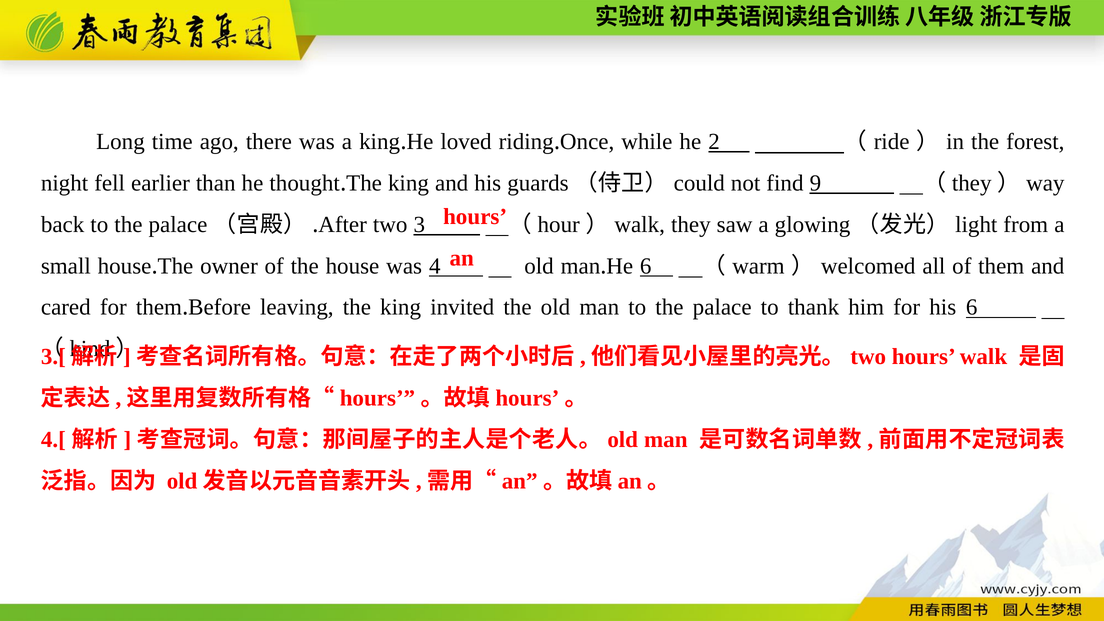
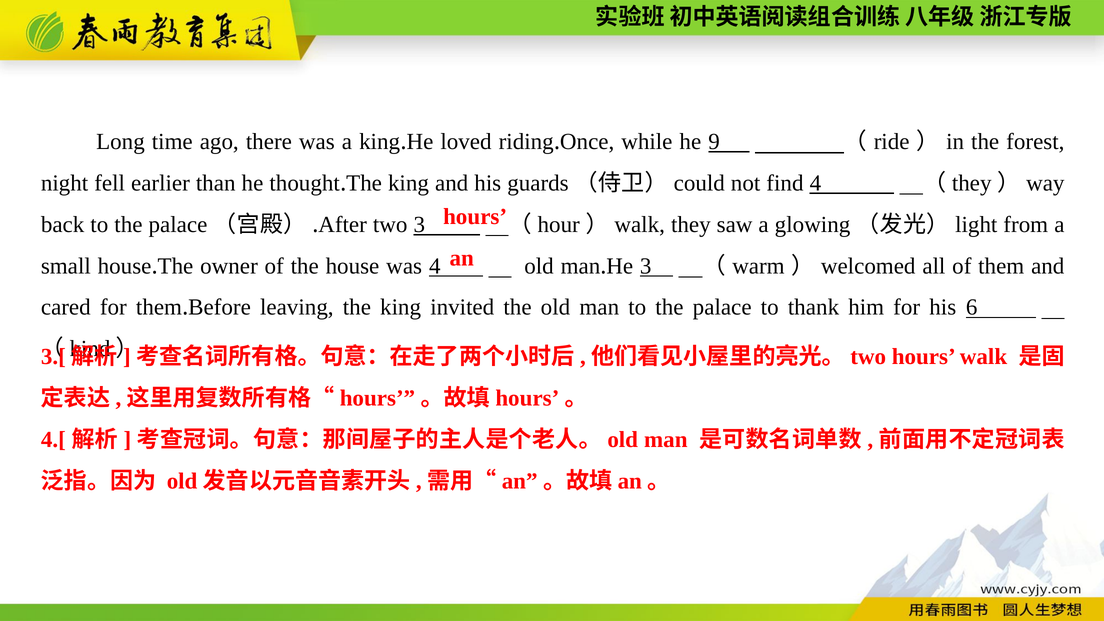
2: 2 -> 9 (714, 142)
find 9: 9 -> 4 (815, 183)
He 6: 6 -> 3 (646, 266)
